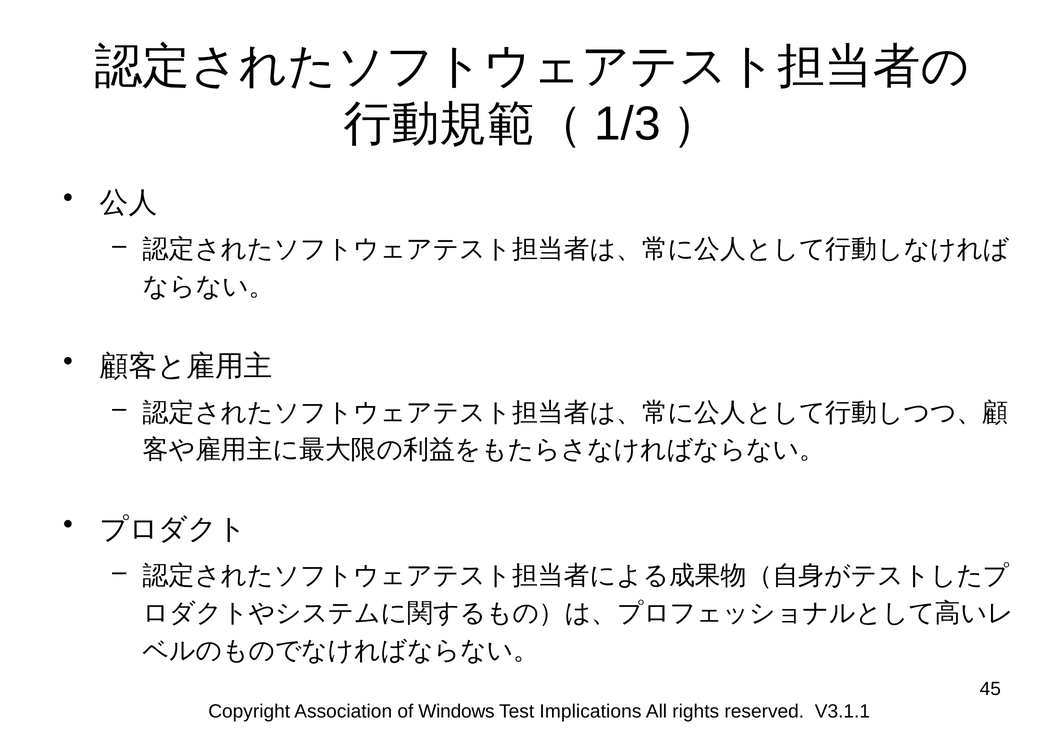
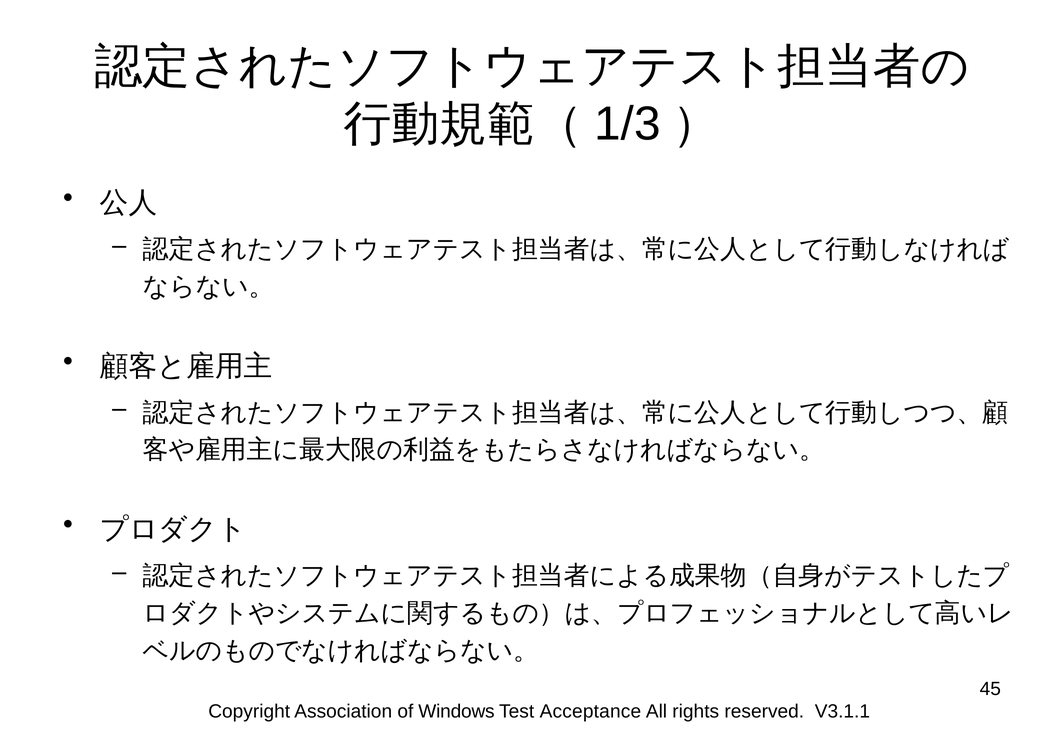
Implications: Implications -> Acceptance (590, 711)
